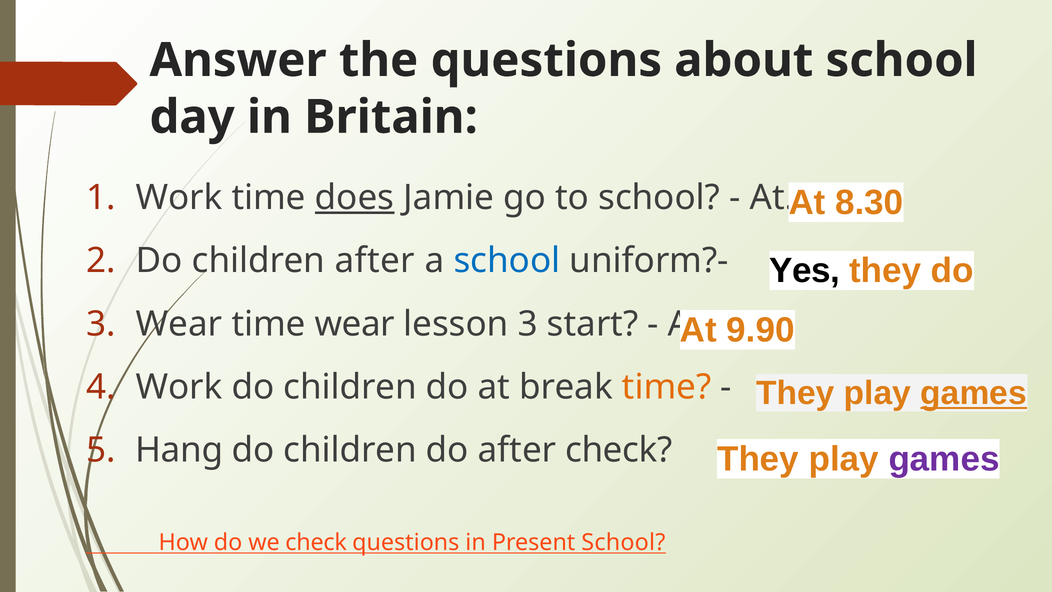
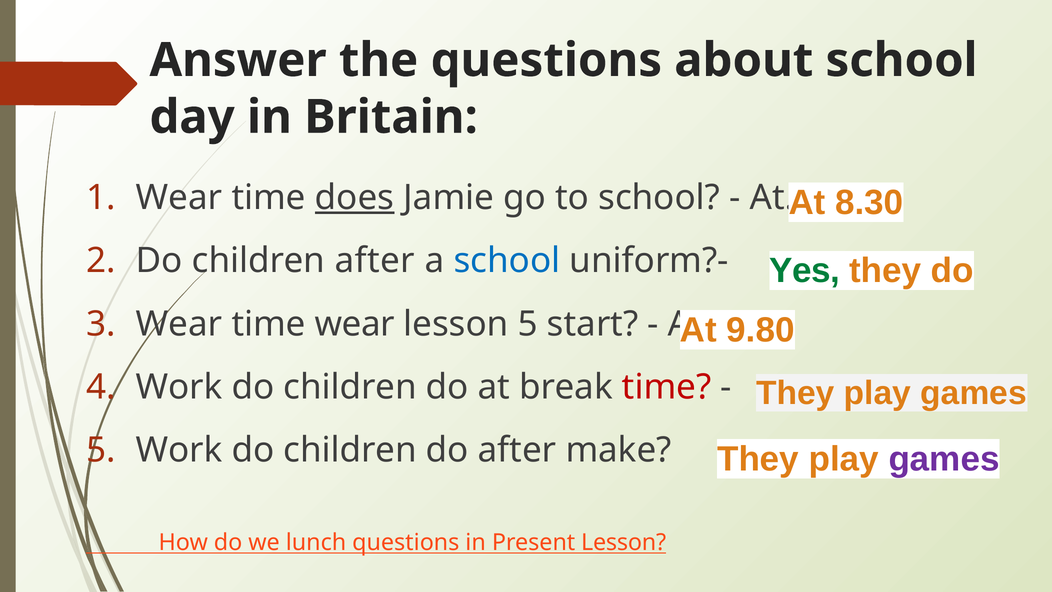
1 Work: Work -> Wear (179, 198)
Yes colour: black -> green (805, 271)
9.90: 9.90 -> 9.80 (761, 330)
lesson 3: 3 -> 5 (528, 324)
time colour: orange -> red (667, 387)
games underline: present -> none (974, 393)
Hang: Hang -> Work (179, 450)
after check: check -> make (619, 450)
we check: check -> lunch (316, 542)
Present School: School -> Lesson (624, 542)
